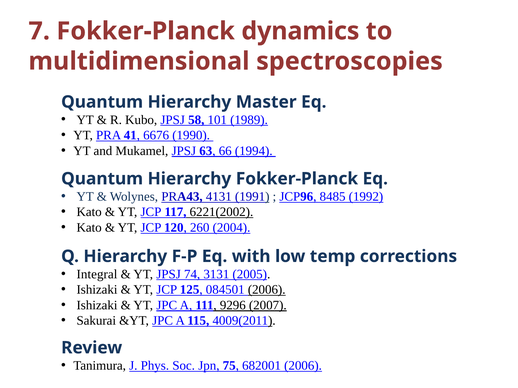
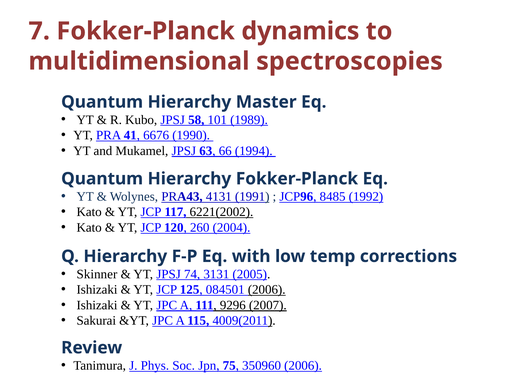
Integral: Integral -> Skinner (97, 274)
682001: 682001 -> 350960 (262, 366)
